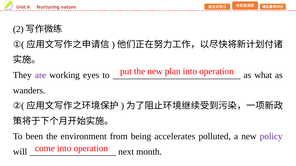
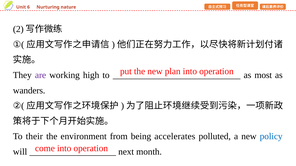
eyes: eyes -> high (91, 75)
what: what -> most (263, 75)
been: been -> their (34, 137)
policy colour: purple -> blue (271, 137)
